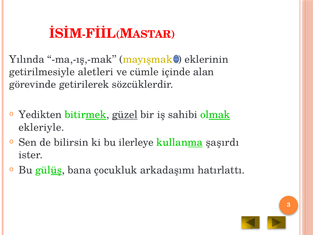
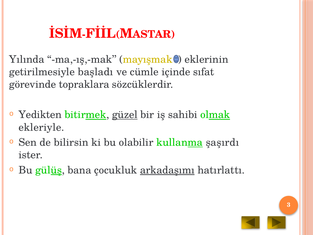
aletleri: aletleri -> başladı (96, 72)
alan: alan -> sıfat (204, 72)
getirilerek: getirilerek -> topraklara (84, 84)
ilerleye: ilerleye -> olabilir (136, 142)
arkadaşımı underline: none -> present (167, 170)
